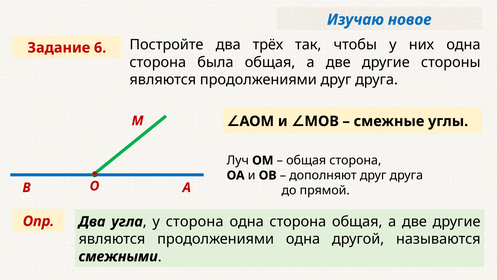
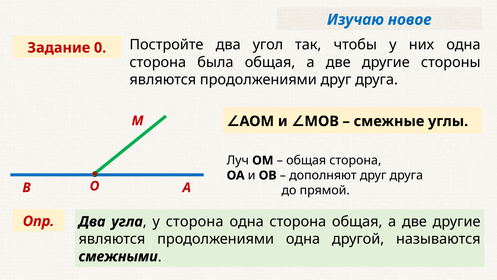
трёх: трёх -> угол (268, 45)
6: 6 -> 0 (100, 48)
